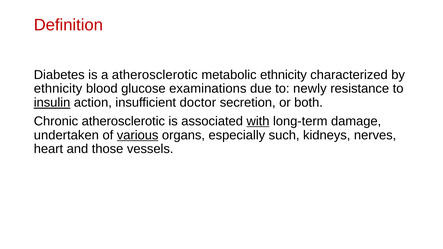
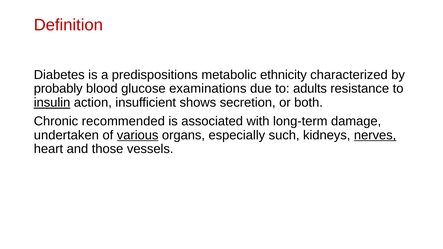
a atherosclerotic: atherosclerotic -> predispositions (155, 75)
ethnicity: ethnicity -> probably (58, 89)
newly: newly -> adults (310, 89)
doctor: doctor -> shows (198, 103)
Chronic atherosclerotic: atherosclerotic -> recommended (123, 121)
with underline: present -> none (258, 121)
nerves underline: none -> present (375, 135)
